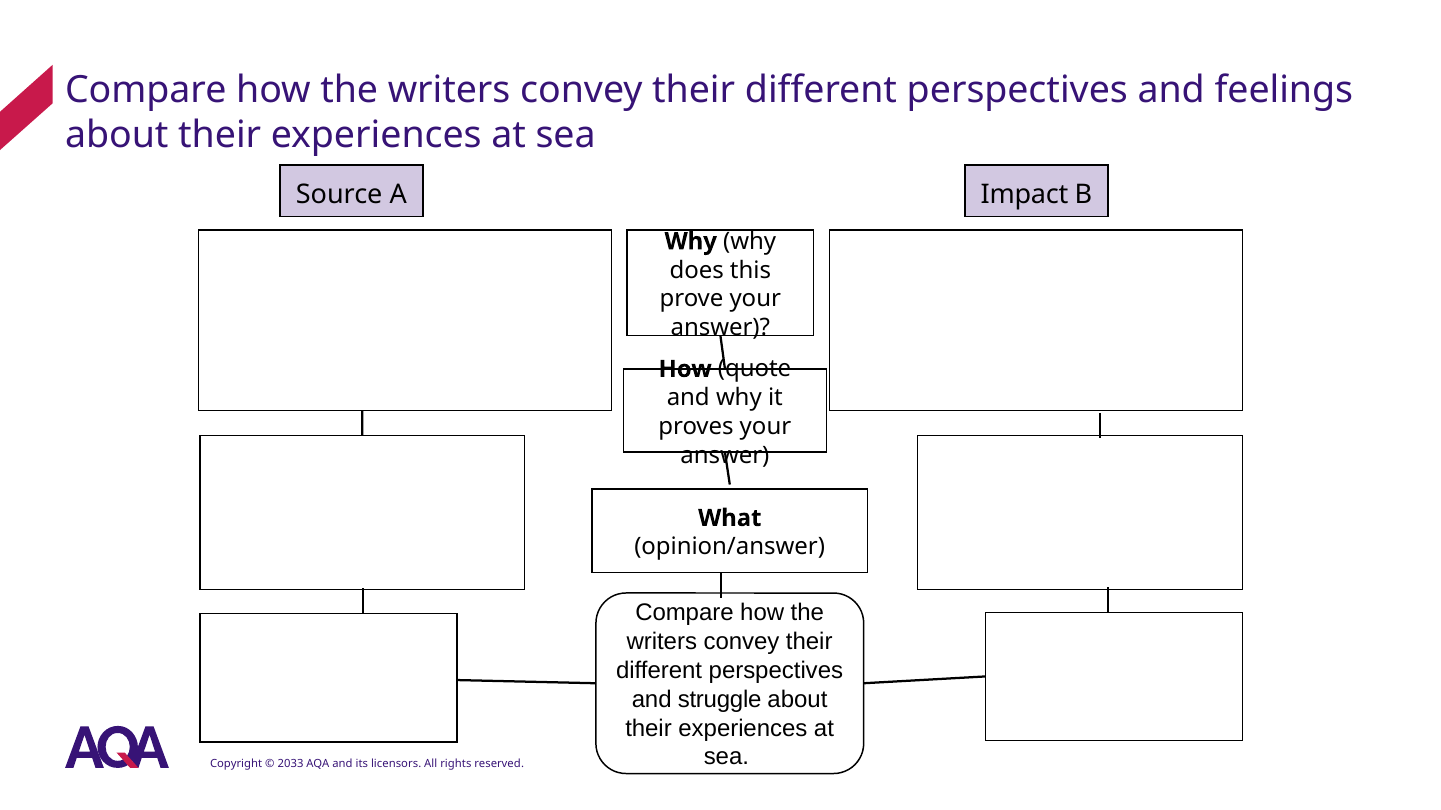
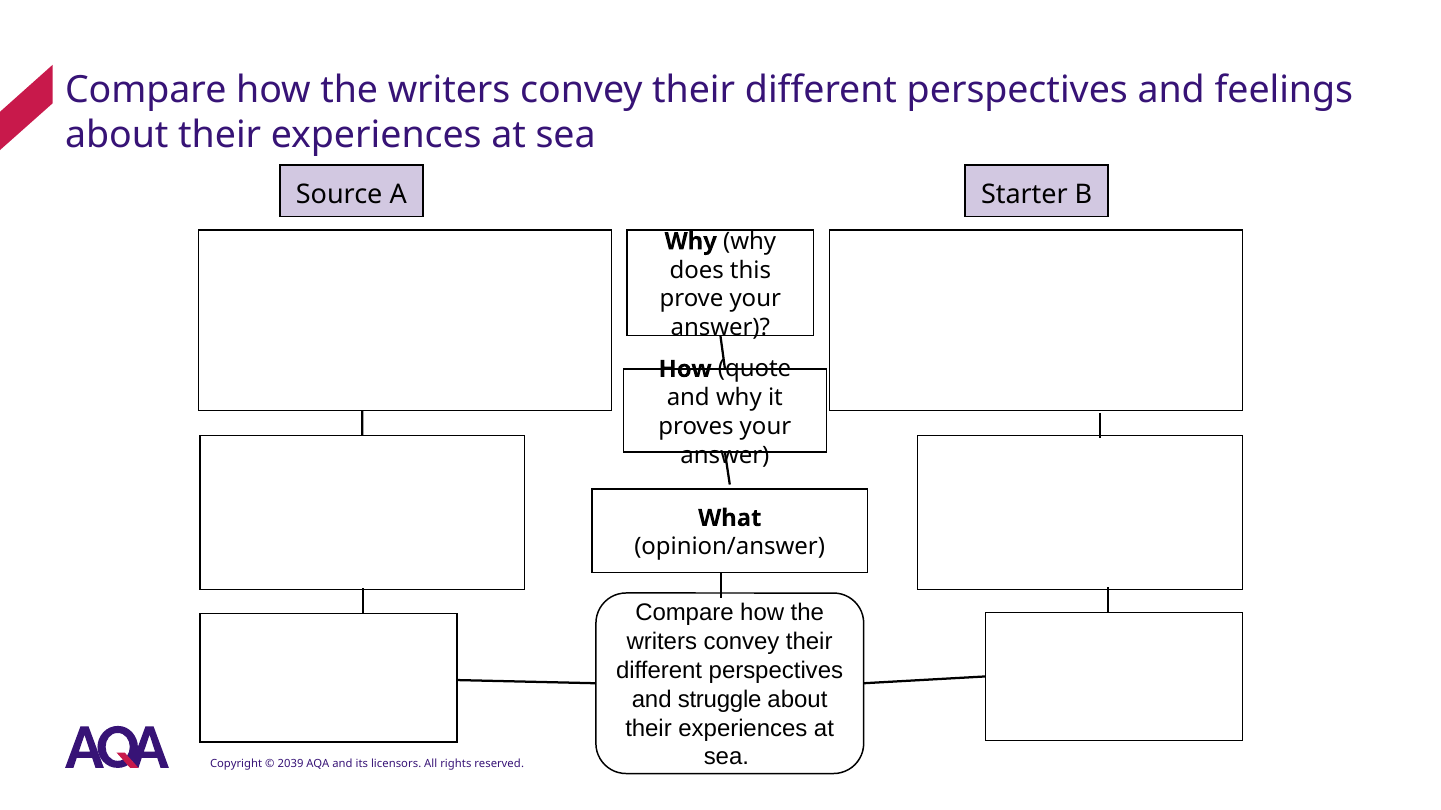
Impact: Impact -> Starter (1024, 194)
2033: 2033 -> 2039 (291, 765)
